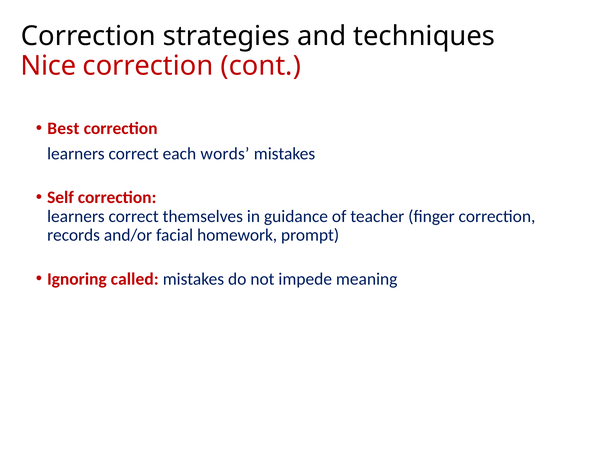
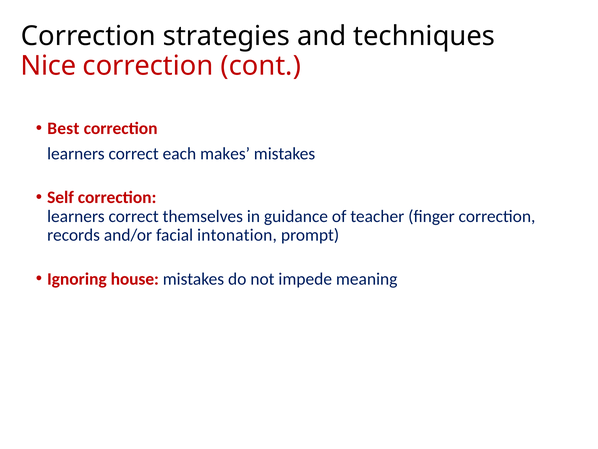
words: words -> makes (225, 153)
homework: homework -> intonation (237, 235)
called: called -> house (135, 279)
